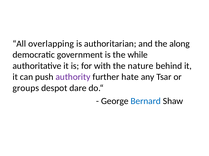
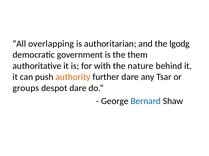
along: along -> lgodg (180, 44)
while: while -> them (138, 55)
authority colour: purple -> orange (73, 77)
further hate: hate -> dare (130, 77)
